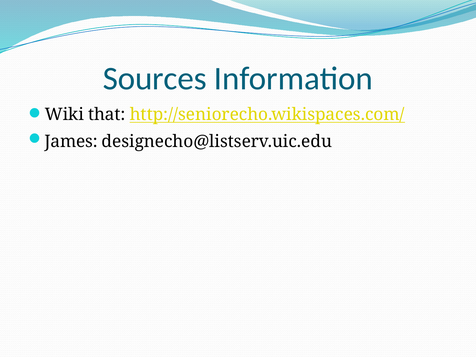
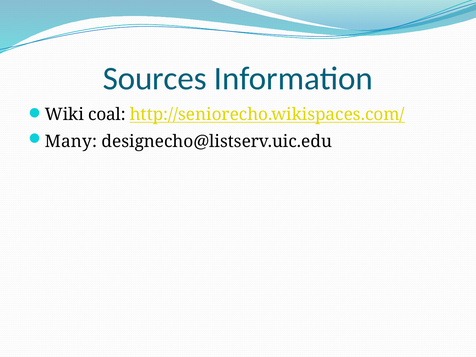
that: that -> coal (107, 115)
James: James -> Many (71, 142)
